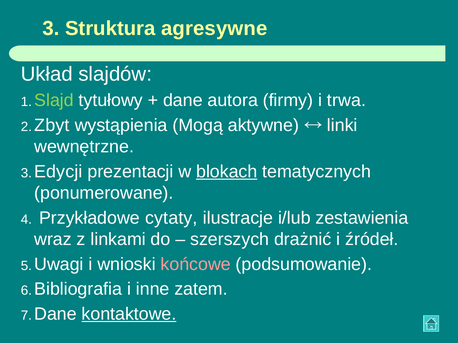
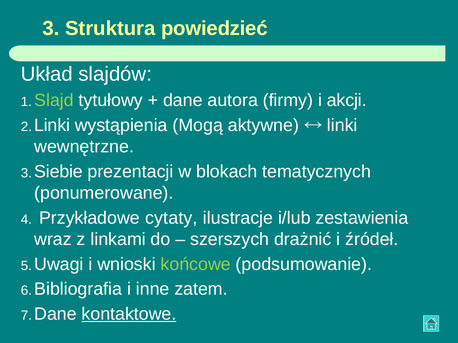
agresywne: agresywne -> powiedzieć (214, 28)
trwa: trwa -> akcji (347, 101)
Zbyt: Zbyt -> Linki (52, 125)
Edycji: Edycji -> Siebie (59, 172)
blokach underline: present -> none (227, 172)
końcowe colour: pink -> light green (196, 265)
